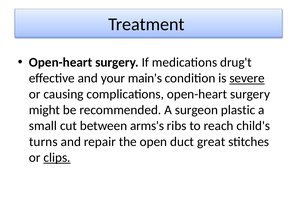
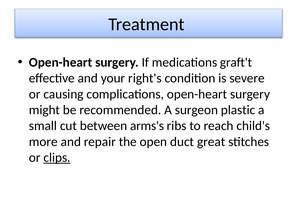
drug't: drug't -> graft't (236, 62)
main's: main's -> right's (145, 78)
severe underline: present -> none (247, 78)
turns: turns -> more (43, 142)
